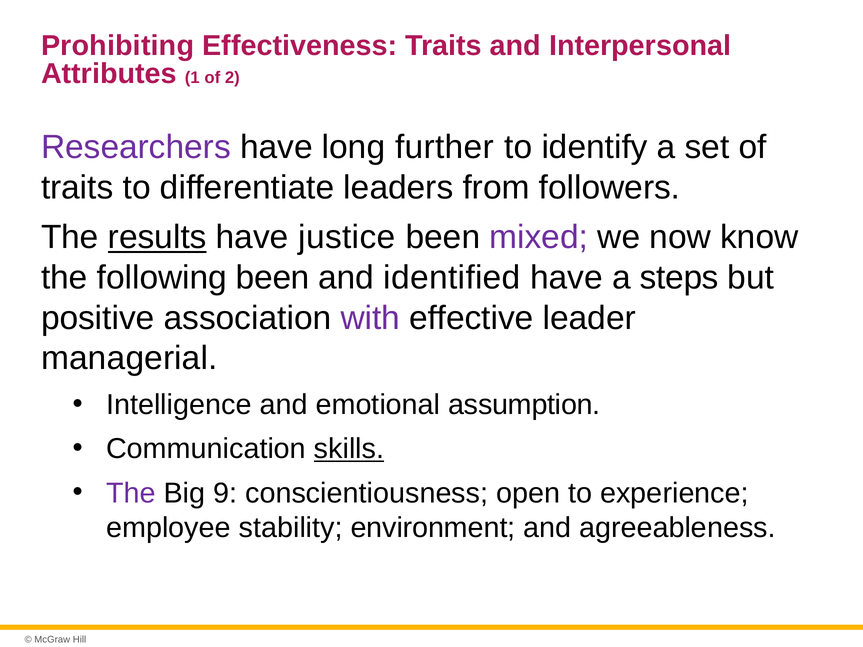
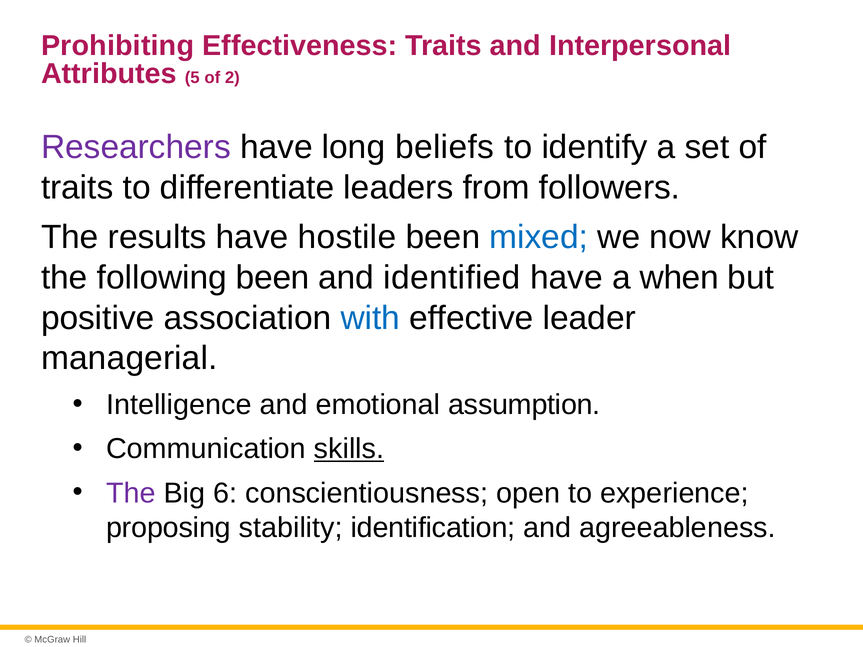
1: 1 -> 5 (192, 78)
further: further -> beliefs (445, 147)
results underline: present -> none (157, 237)
justice: justice -> hostile (347, 237)
mixed colour: purple -> blue (539, 237)
steps: steps -> when (679, 278)
with colour: purple -> blue (370, 318)
9: 9 -> 6 (225, 493)
employee: employee -> proposing (169, 528)
environment: environment -> identification (433, 528)
